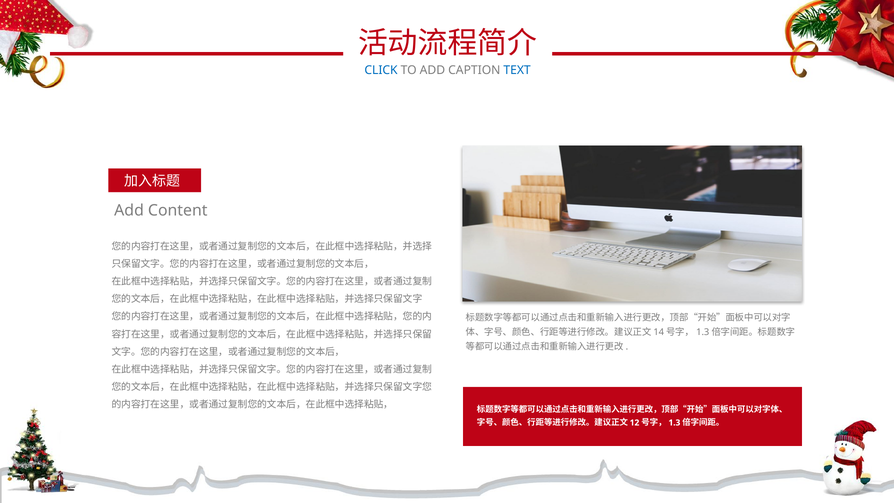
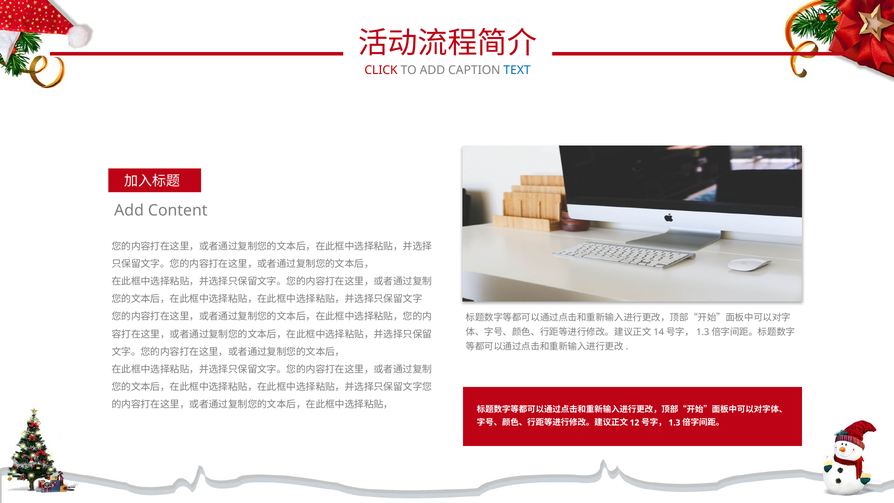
CLICK colour: blue -> red (381, 71)
